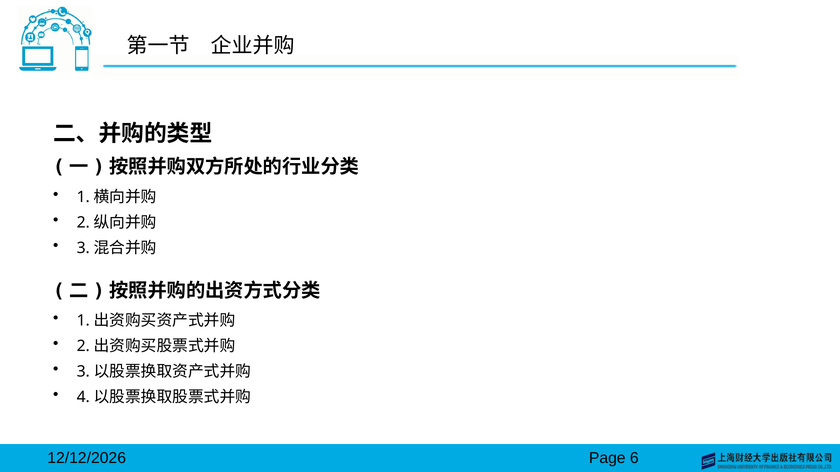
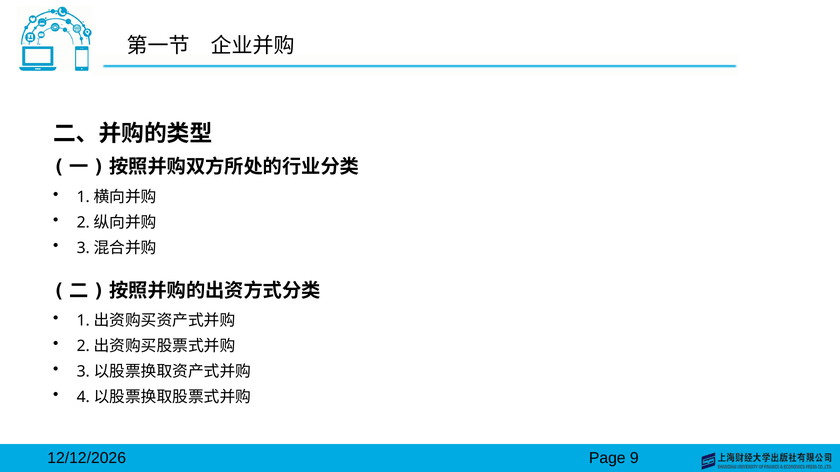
6: 6 -> 9 (634, 459)
